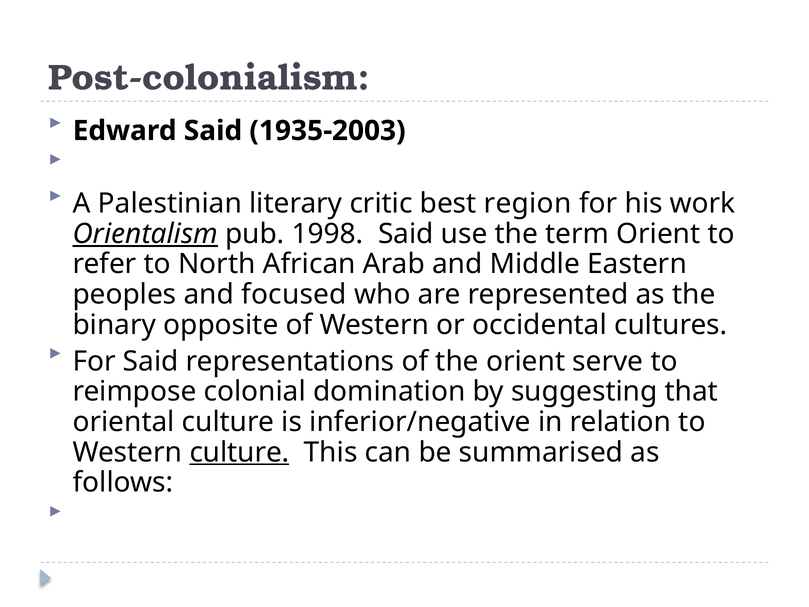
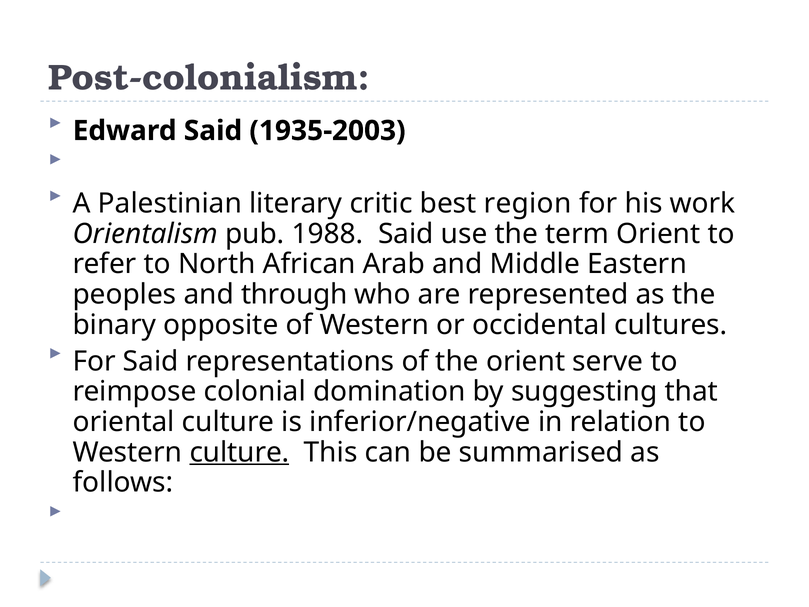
Orientalism underline: present -> none (145, 234)
1998: 1998 -> 1988 (328, 234)
focused: focused -> through (294, 294)
